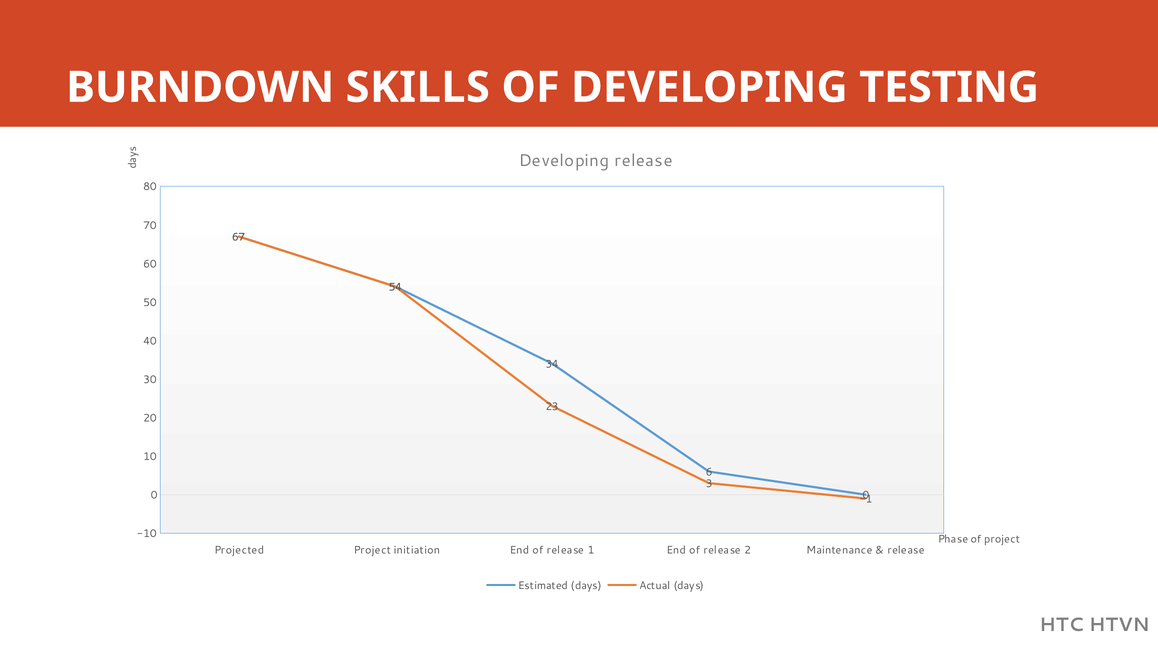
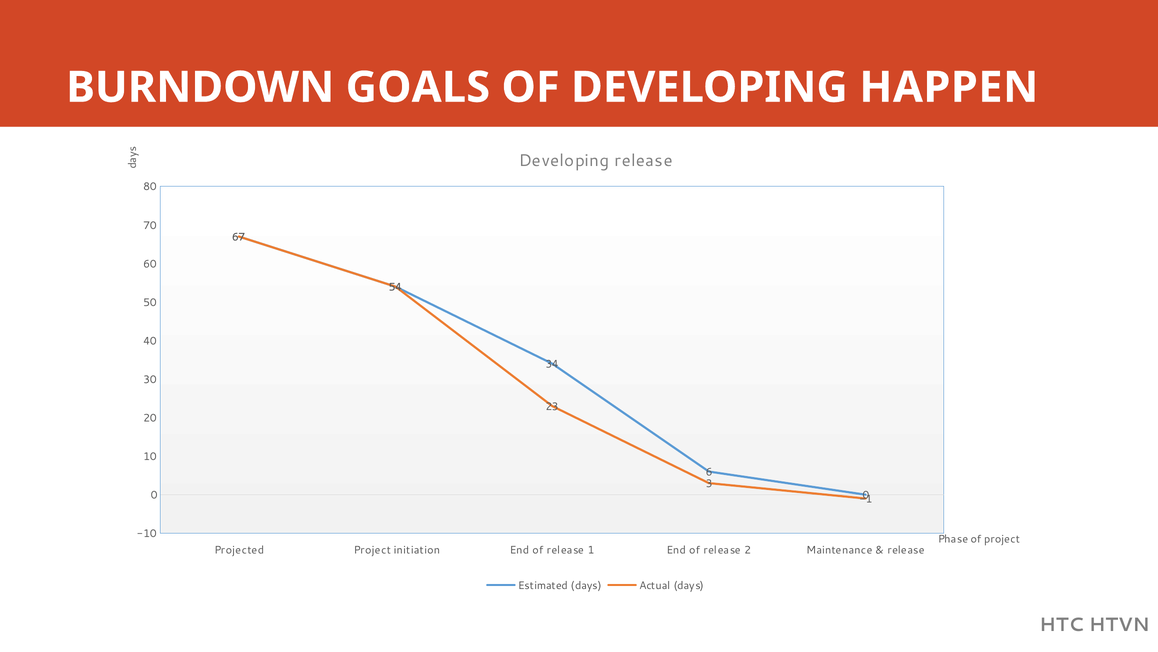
SKILLS: SKILLS -> GOALS (418, 87)
TESTING: TESTING -> HAPPEN (949, 87)
